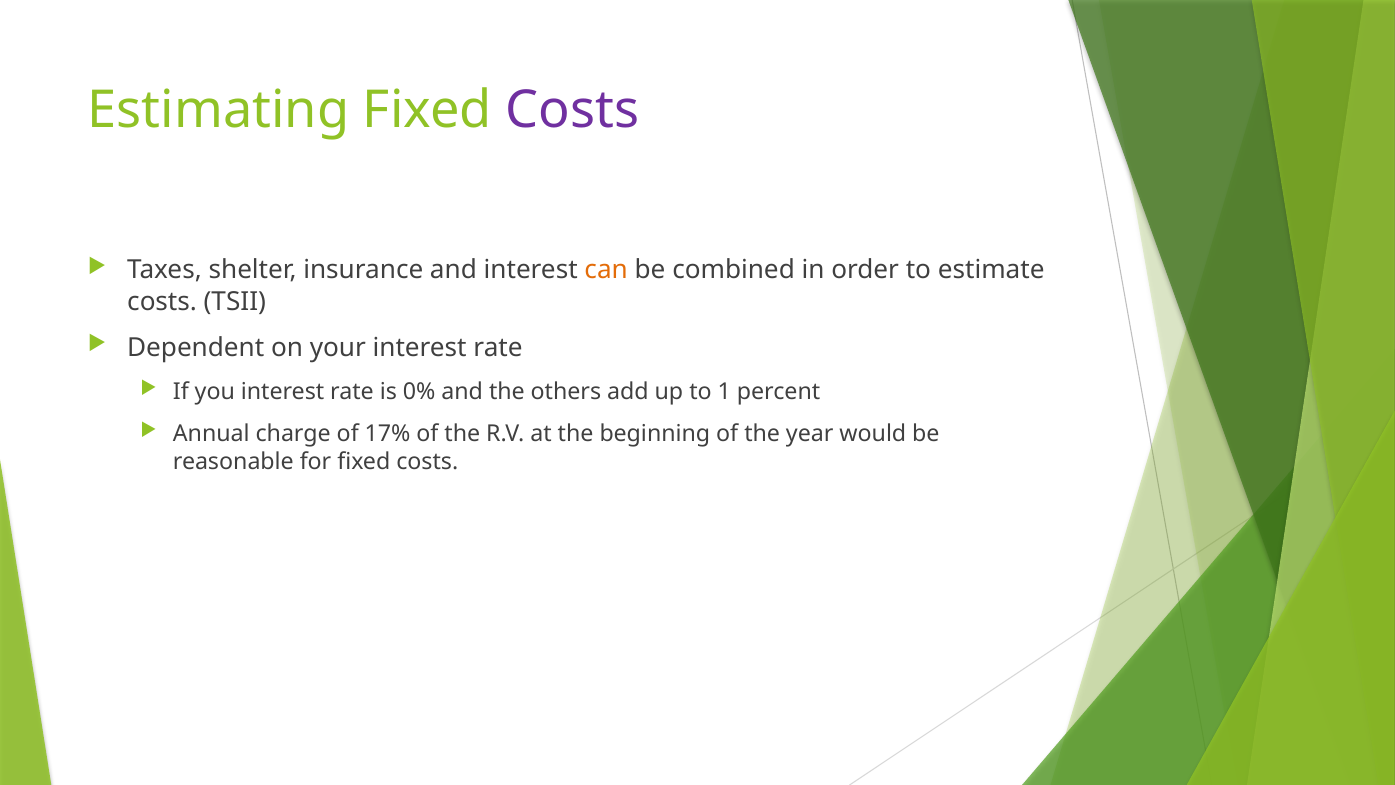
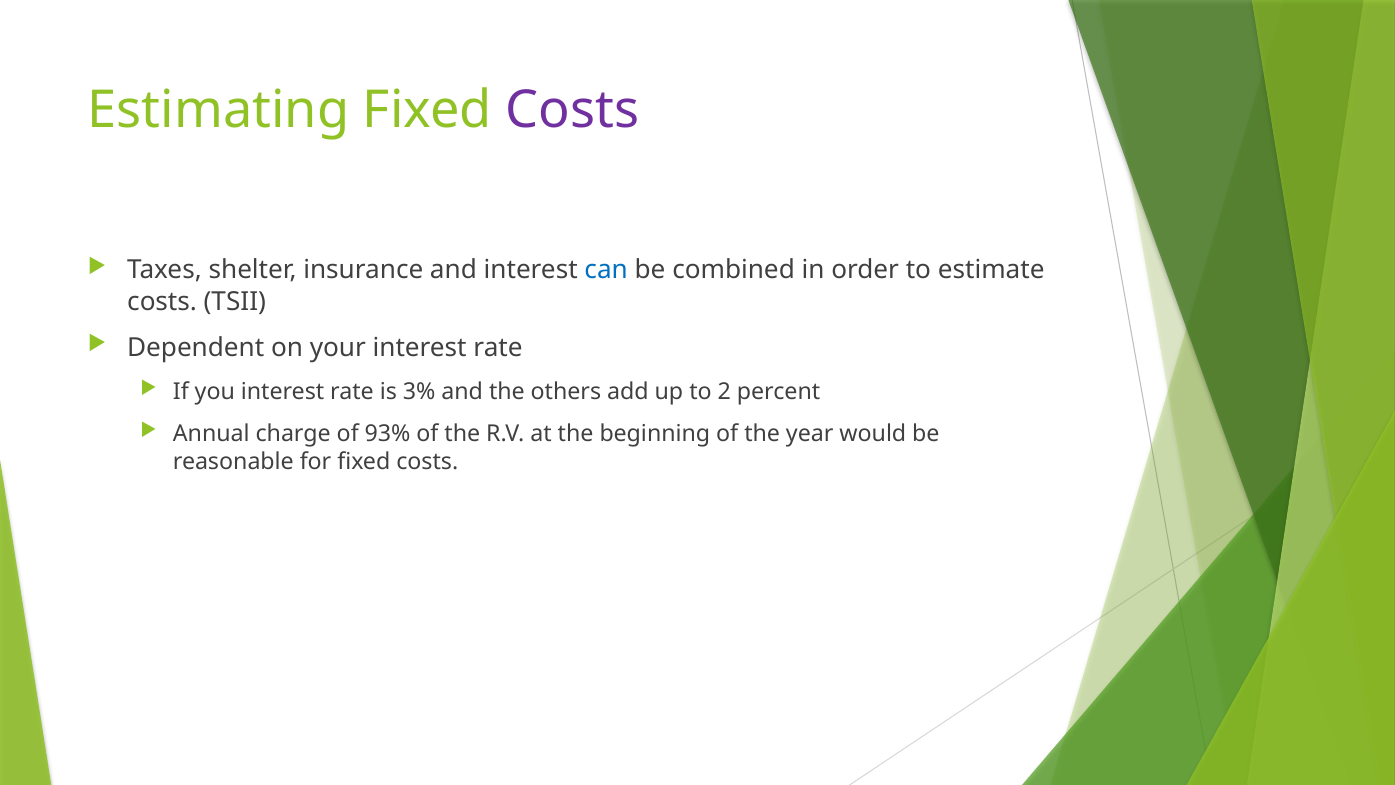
can colour: orange -> blue (606, 270)
0%: 0% -> 3% (419, 391)
1: 1 -> 2 (724, 391)
17%: 17% -> 93% (388, 434)
